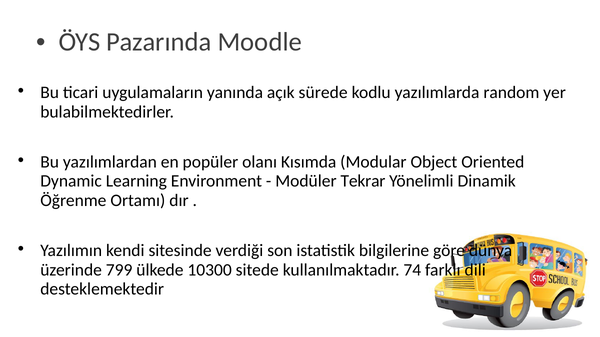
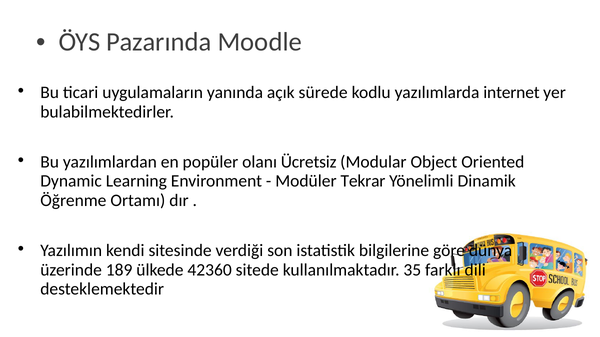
random: random -> internet (511, 93)
Kısımda: Kısımda -> Ücretsiz (309, 162)
799: 799 -> 189 (119, 270)
10300: 10300 -> 42360 (210, 270)
74: 74 -> 35 (412, 270)
